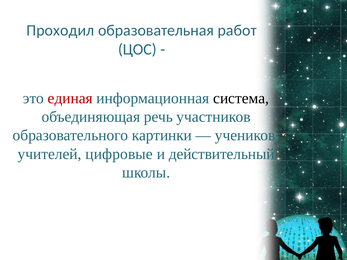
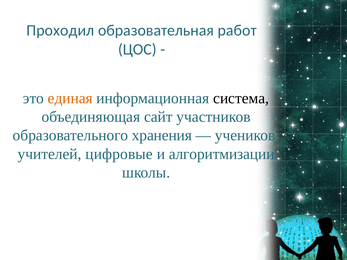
единая colour: red -> orange (70, 98)
речь: речь -> сайт (158, 117)
картинки: картинки -> хранения (162, 136)
действительный: действительный -> алгоритмизации (222, 154)
